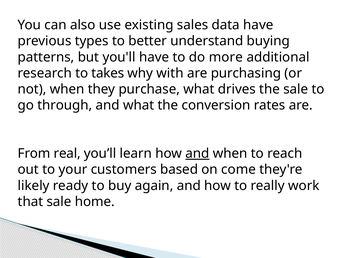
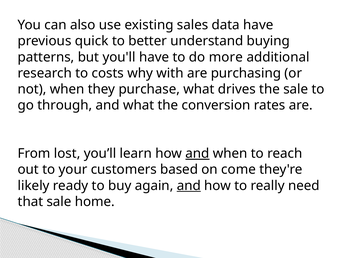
types: types -> quick (92, 41)
takes: takes -> costs (108, 73)
real: real -> lost (67, 153)
and underline: none -> present (189, 186)
work: work -> need (304, 186)
